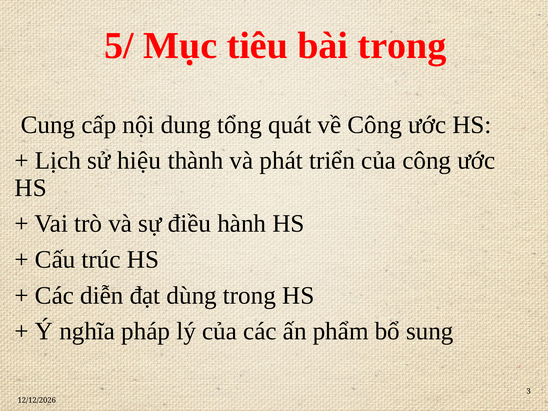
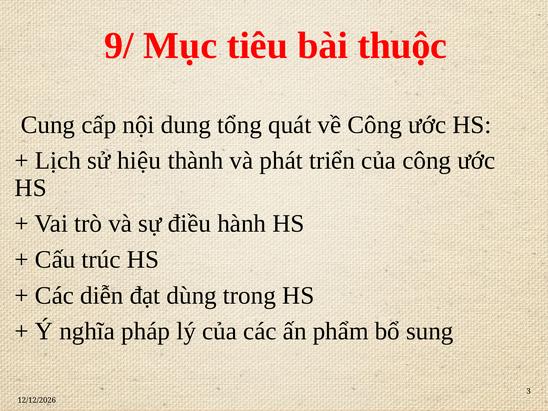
5/: 5/ -> 9/ (119, 46)
bài trong: trong -> thuộc (402, 46)
